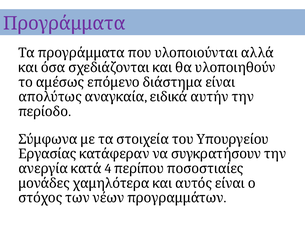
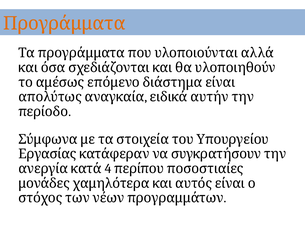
Προγράμματα colour: purple -> orange (64, 23)
